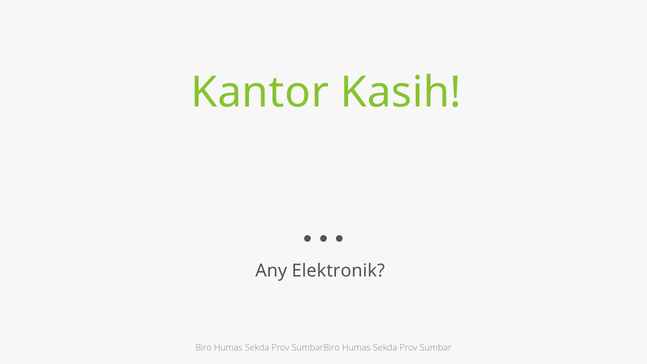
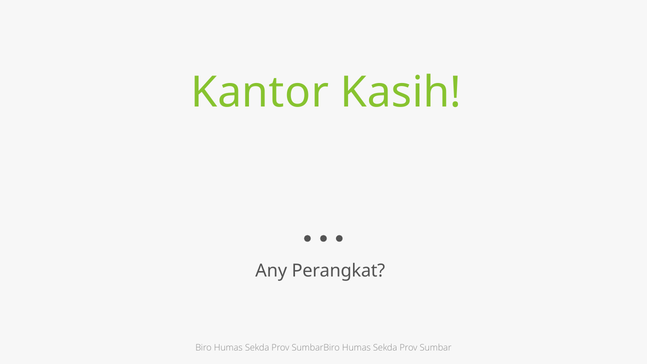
Elektronik: Elektronik -> Perangkat (338, 271)
